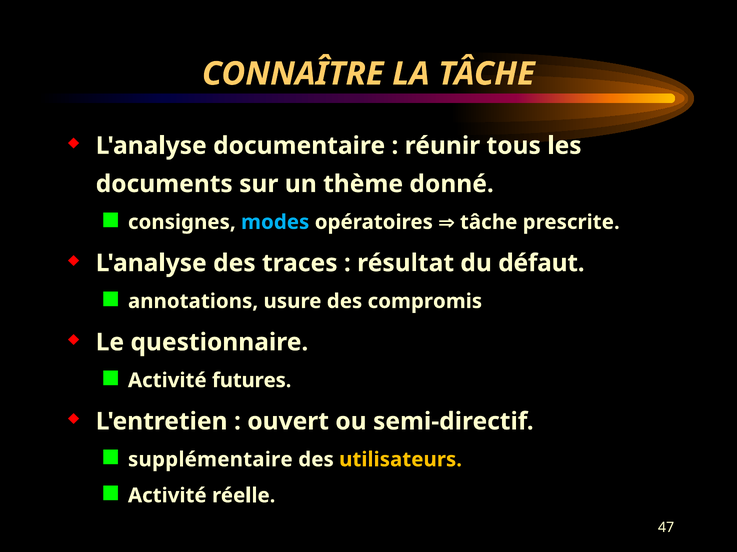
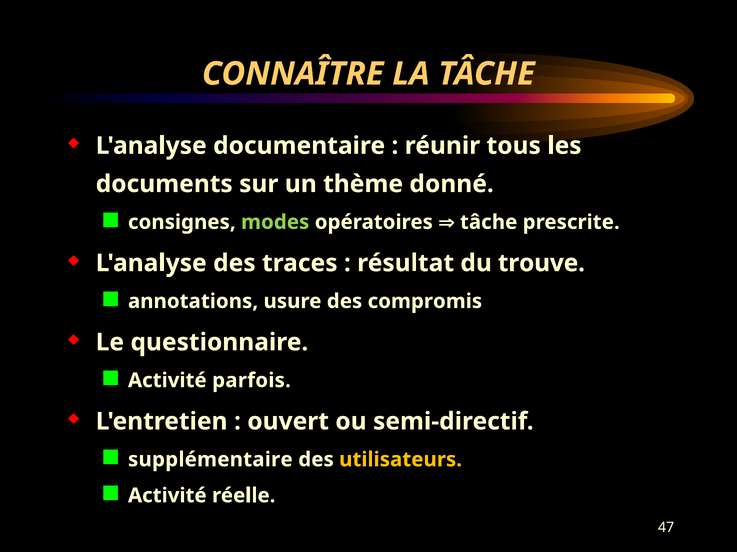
modes colour: light blue -> light green (275, 222)
défaut: défaut -> trouve (541, 263)
futures: futures -> parfois (251, 381)
